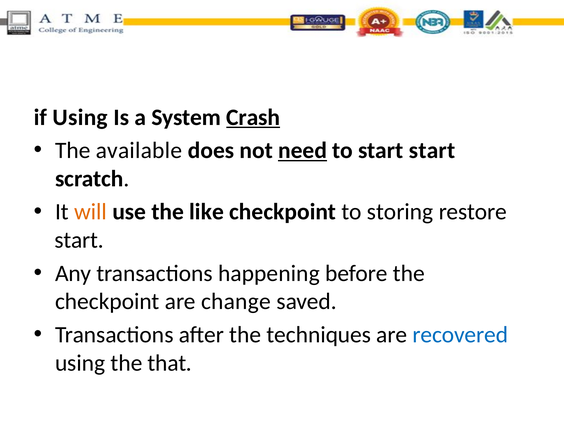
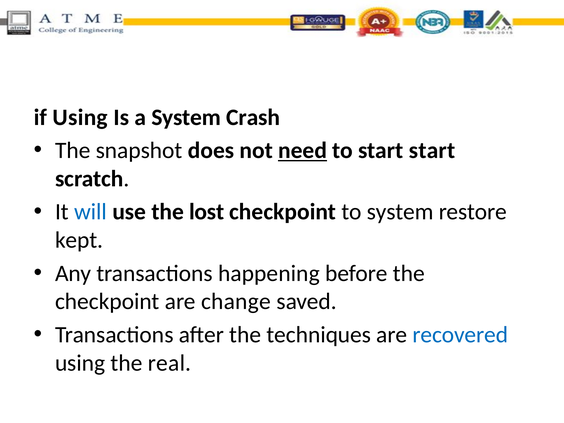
Crash underline: present -> none (253, 117)
available: available -> snapshot (139, 150)
will colour: orange -> blue (90, 212)
like: like -> lost (207, 212)
to storing: storing -> system (400, 212)
start: start -> kept (79, 240)
that: that -> real (170, 363)
